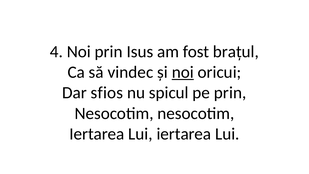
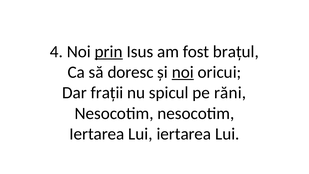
prin underline: none -> present (109, 52)
vindec: vindec -> doresc (131, 72)
sfios: sfios -> frații (107, 93)
pe prin: prin -> răni (230, 93)
